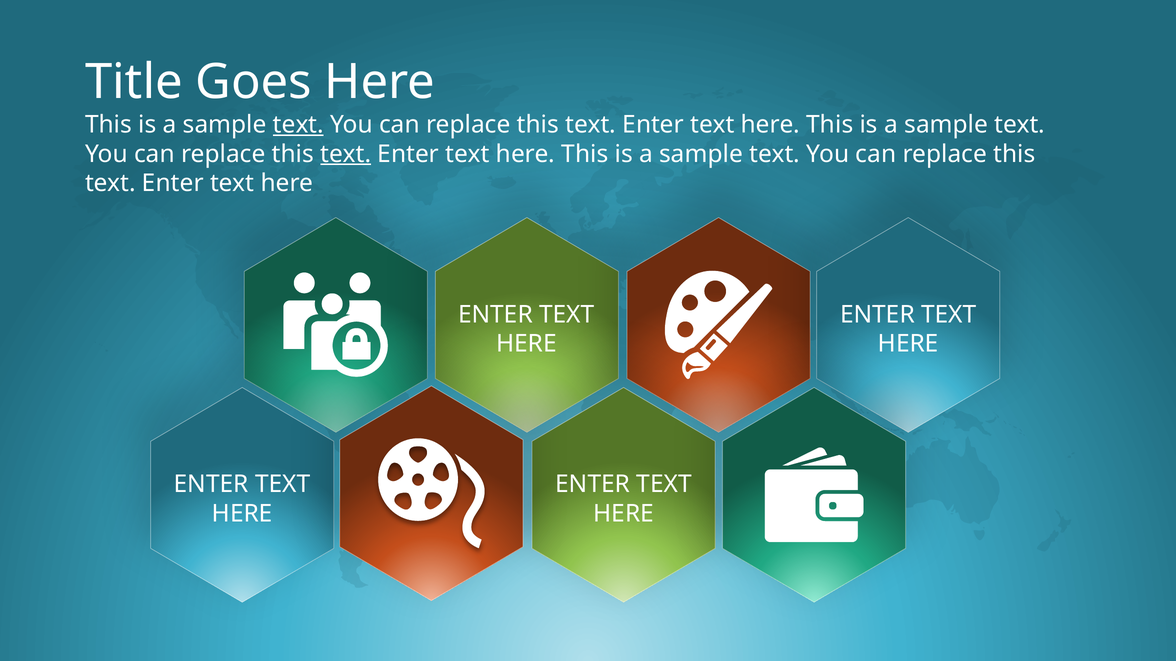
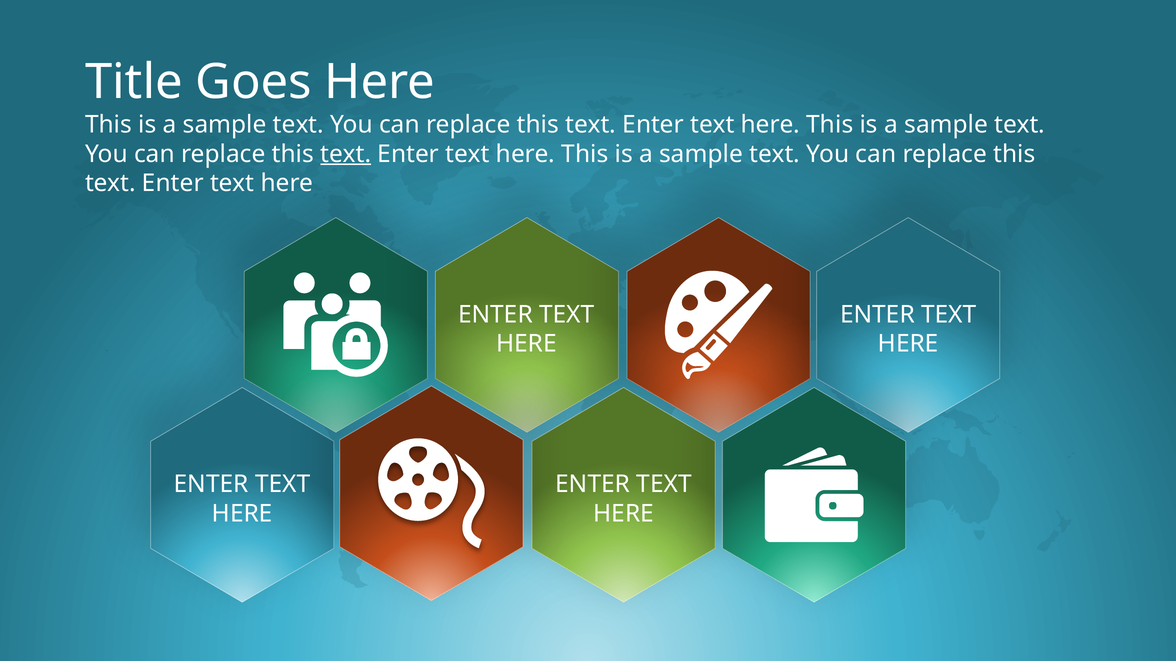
text underline: present -> none (298, 125)
